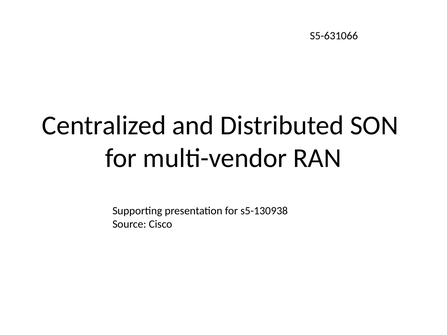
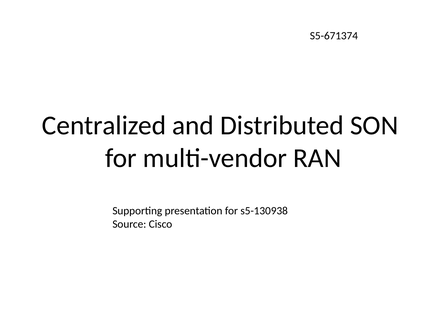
S5-631066: S5-631066 -> S5-671374 (334, 36)
